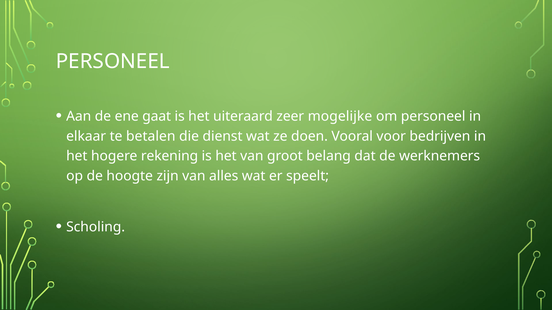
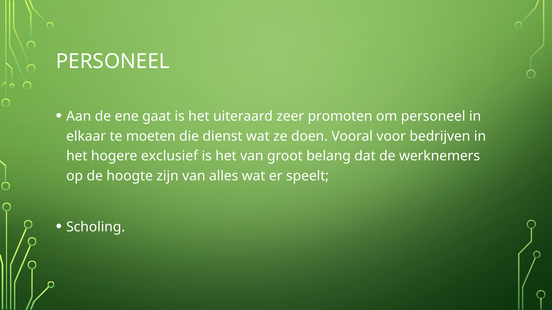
mogelijke: mogelijke -> promoten (340, 116)
betalen: betalen -> moeten (151, 136)
rekening: rekening -> exclusief (169, 156)
